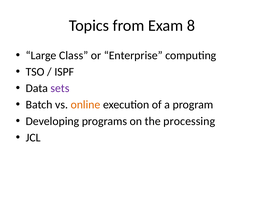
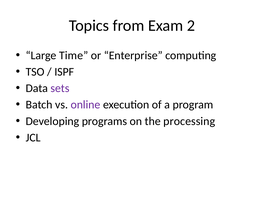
8: 8 -> 2 (191, 26)
Class: Class -> Time (74, 55)
online colour: orange -> purple (85, 105)
